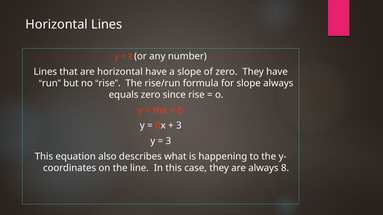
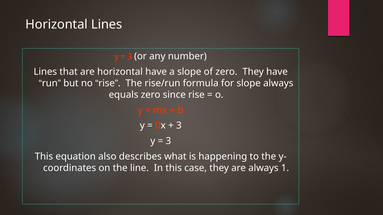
8: 8 -> 1 (285, 168)
